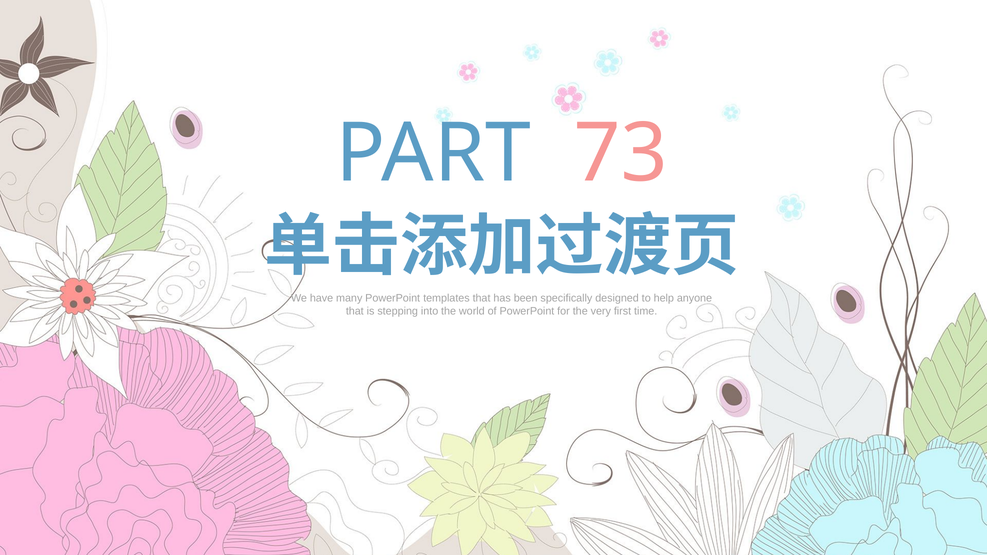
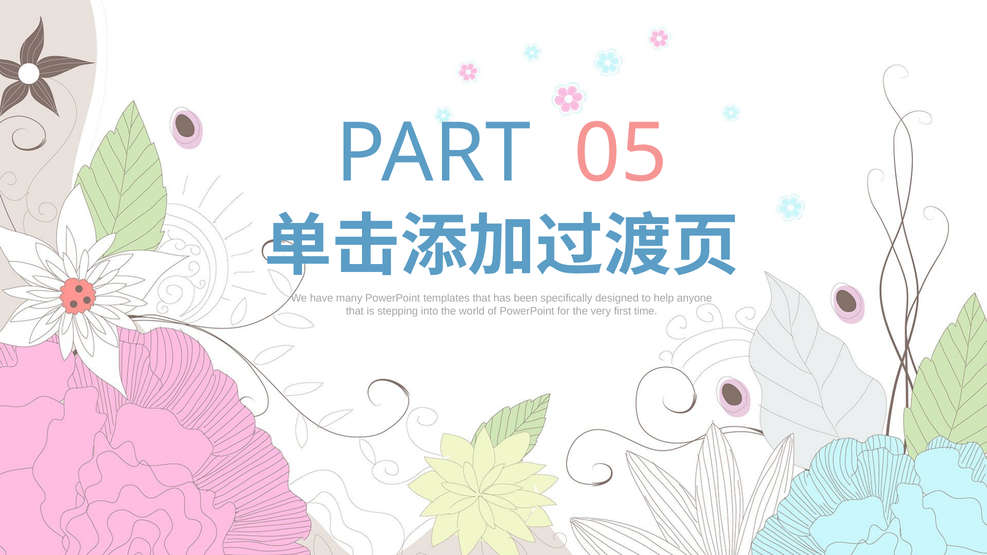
73: 73 -> 05 (621, 153)
